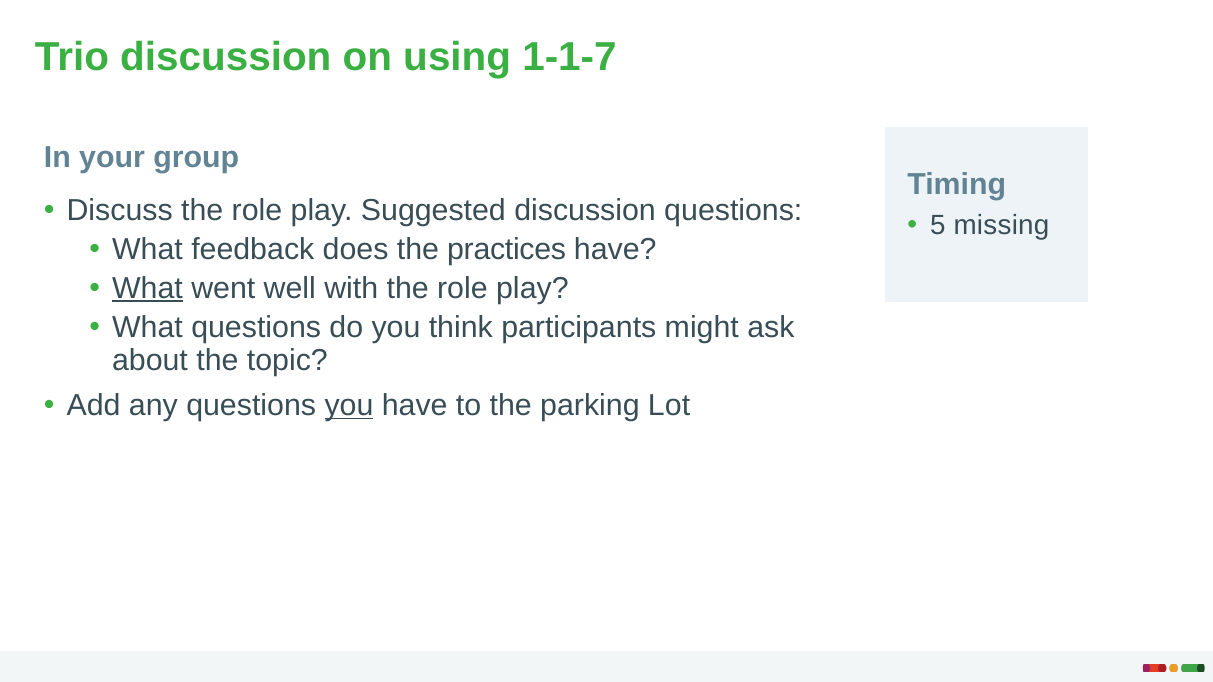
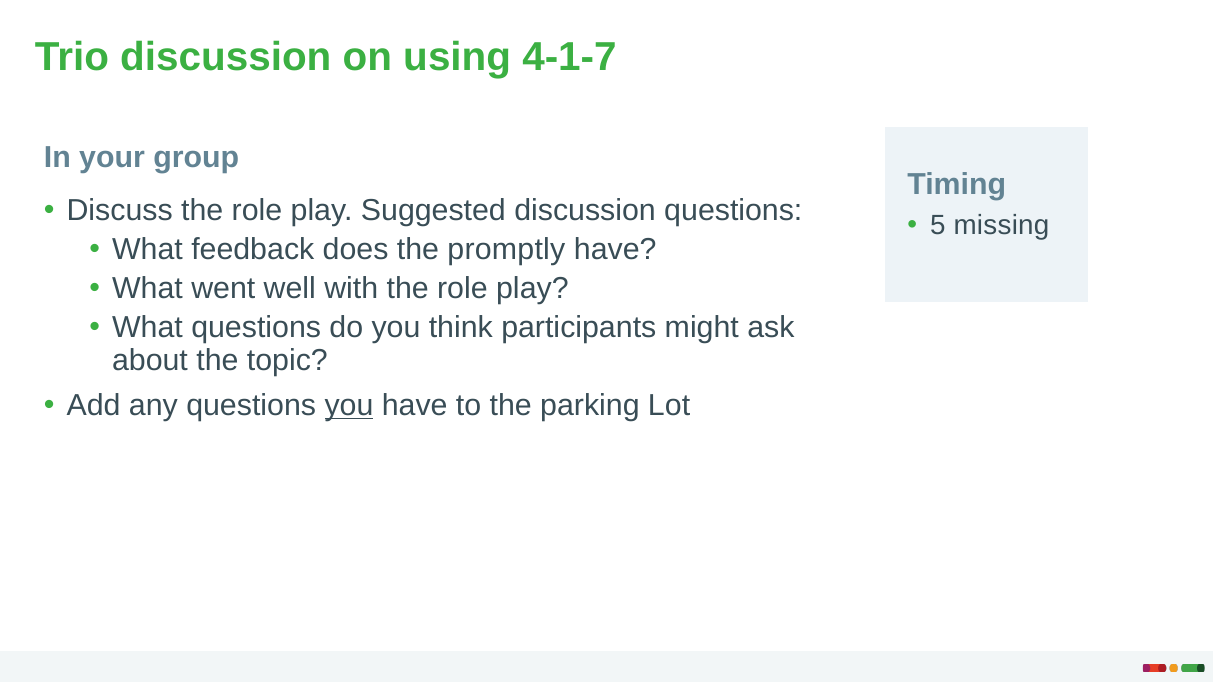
1-1-7: 1-1-7 -> 4-1-7 (569, 57)
practices: practices -> promptly (506, 249)
What underline: present -> none (148, 288)
